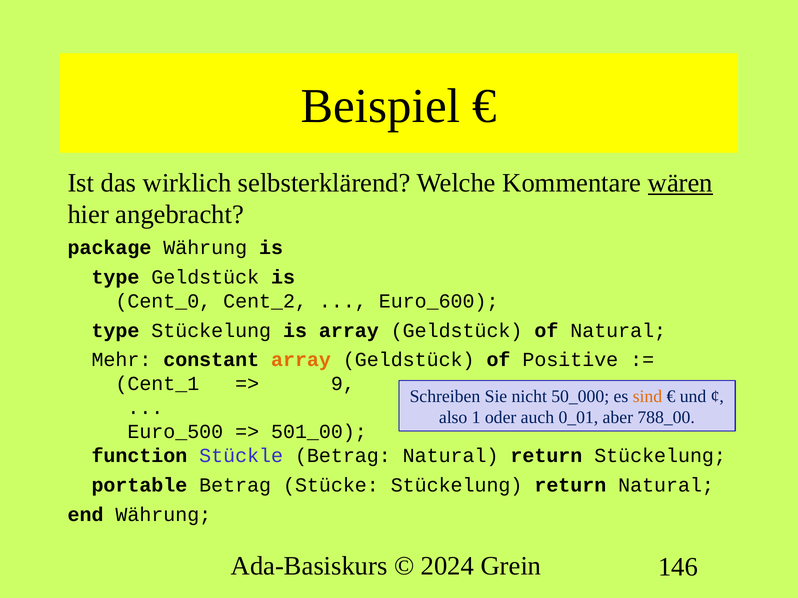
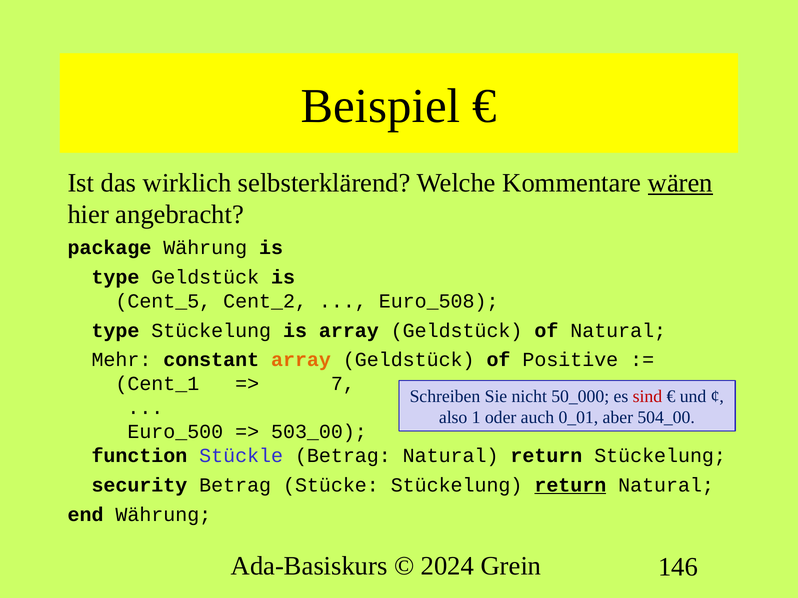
Cent_0: Cent_0 -> Cent_5 (163, 301)
Euro_600: Euro_600 -> Euro_508 (439, 301)
9: 9 -> 7 (343, 384)
sind colour: orange -> red (647, 397)
788_00: 788_00 -> 504_00 (666, 418)
501_00: 501_00 -> 503_00 (319, 432)
portable: portable -> security (139, 485)
return underline: none -> present (570, 485)
